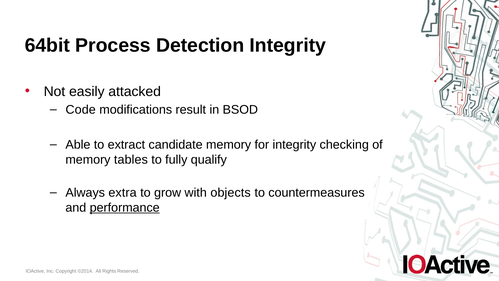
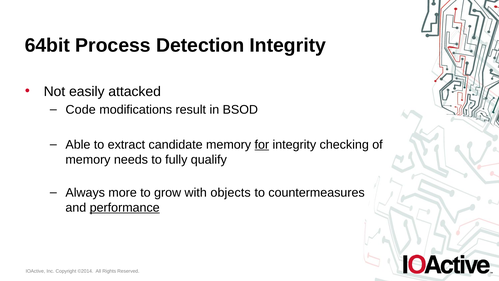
for underline: none -> present (262, 145)
tables: tables -> needs (131, 160)
extra: extra -> more (123, 192)
